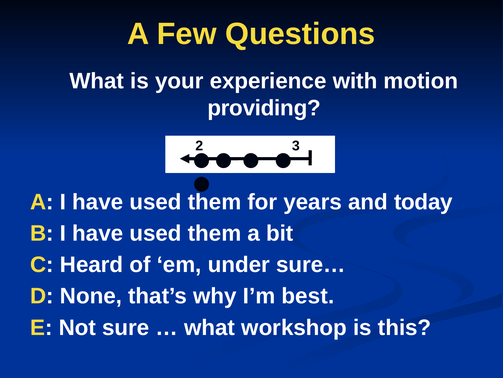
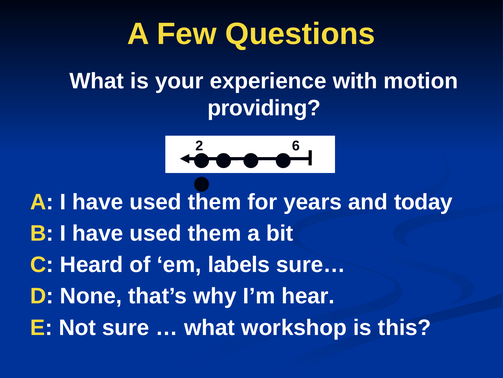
3: 3 -> 6 (296, 146)
under: under -> labels (239, 264)
best: best -> hear (308, 296)
